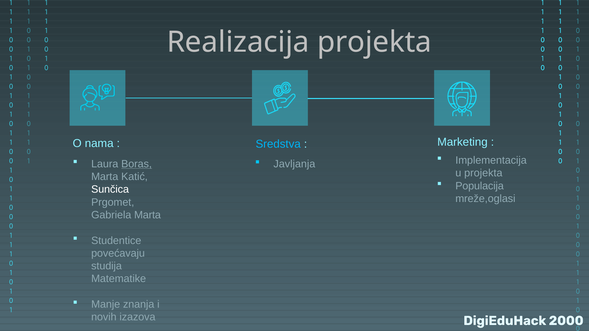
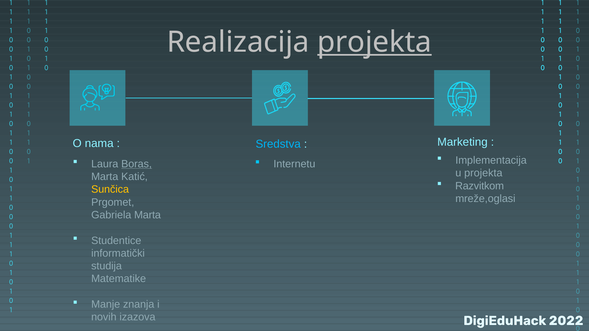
projekta underline: none -> present (374, 42)
Javljanja: Javljanja -> Internetu (294, 164)
Populacija: Populacija -> Razvitkom (480, 186)
Sunčica colour: white -> yellow (110, 190)
povećavaju: povećavaju -> informatički (118, 254)
2000: 2000 -> 2022 (566, 321)
